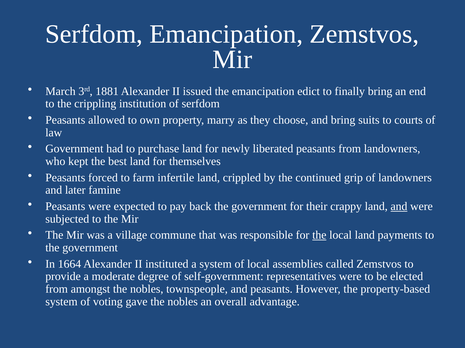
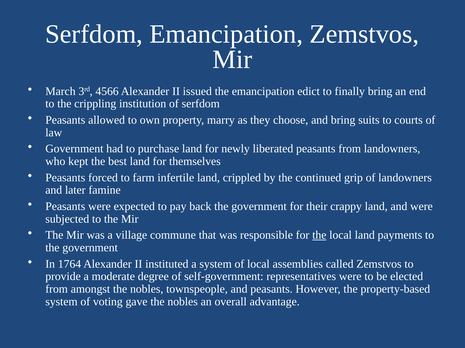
1881: 1881 -> 4566 (107, 91)
and underline: present -> none (399, 207)
1664: 1664 -> 1764 (70, 264)
